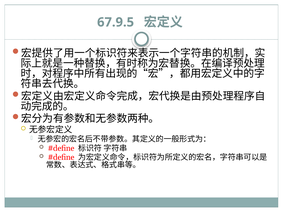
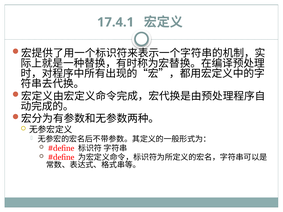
67.9.5: 67.9.5 -> 17.4.1 (116, 22)
